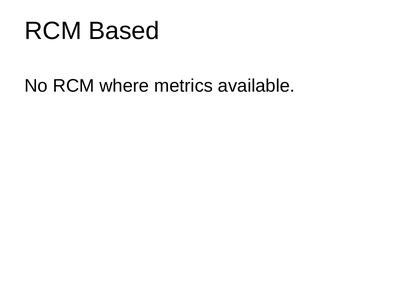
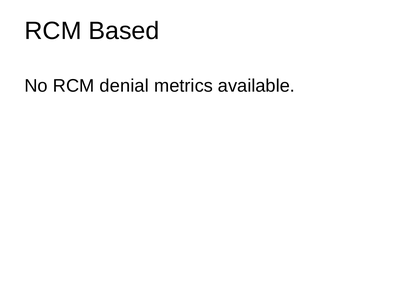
where: where -> denial (124, 86)
